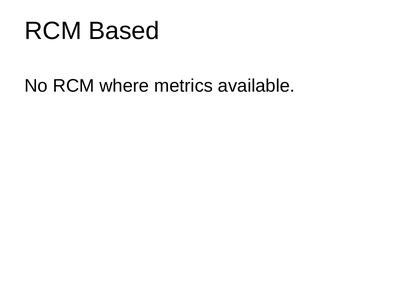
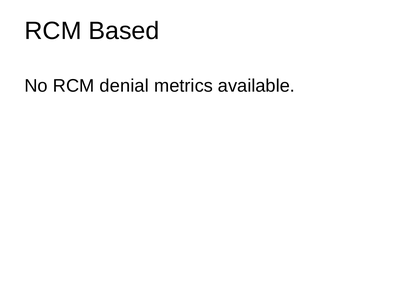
where: where -> denial (124, 86)
